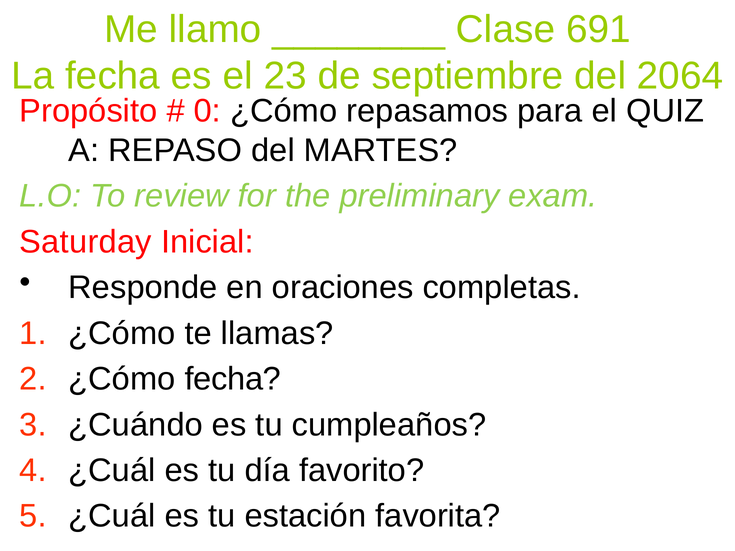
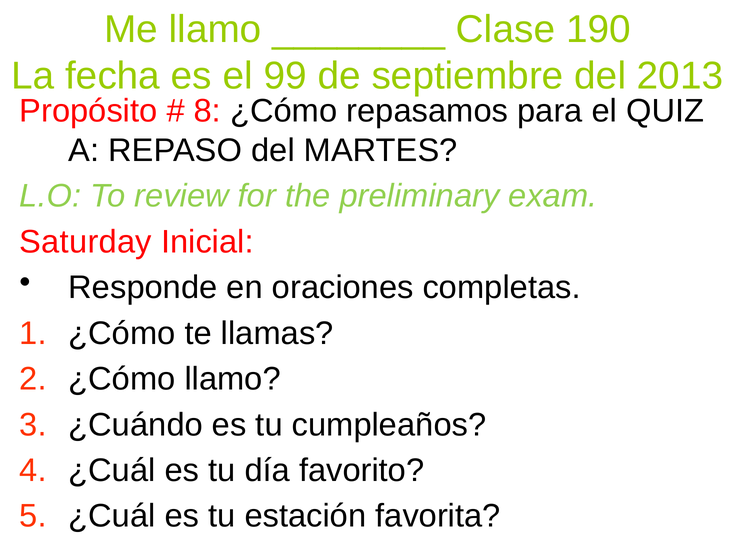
691: 691 -> 190 (598, 30)
23: 23 -> 99 (285, 76)
2064: 2064 -> 2013 (680, 76)
0: 0 -> 8 (207, 111)
¿Cómo fecha: fecha -> llamo (233, 379)
